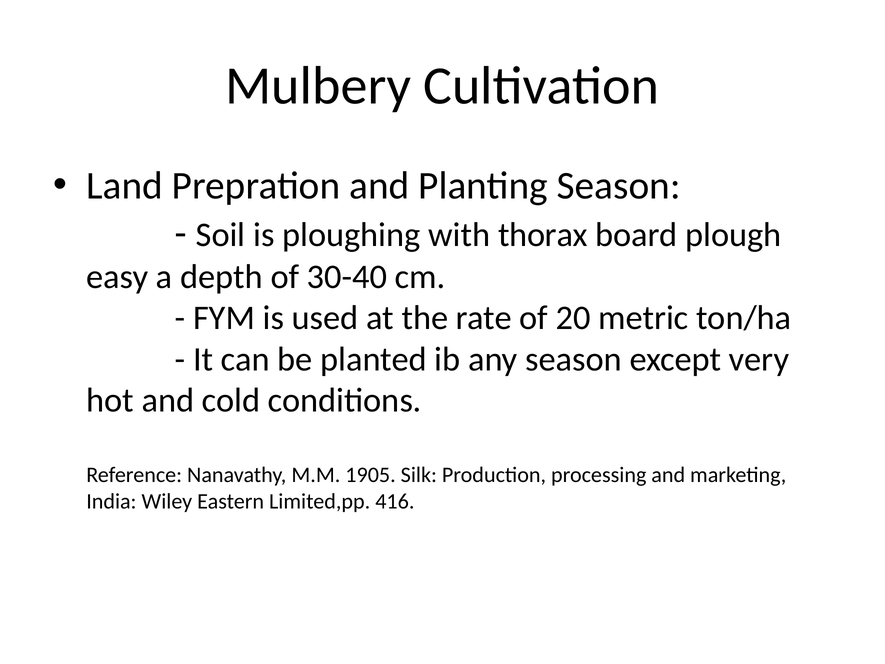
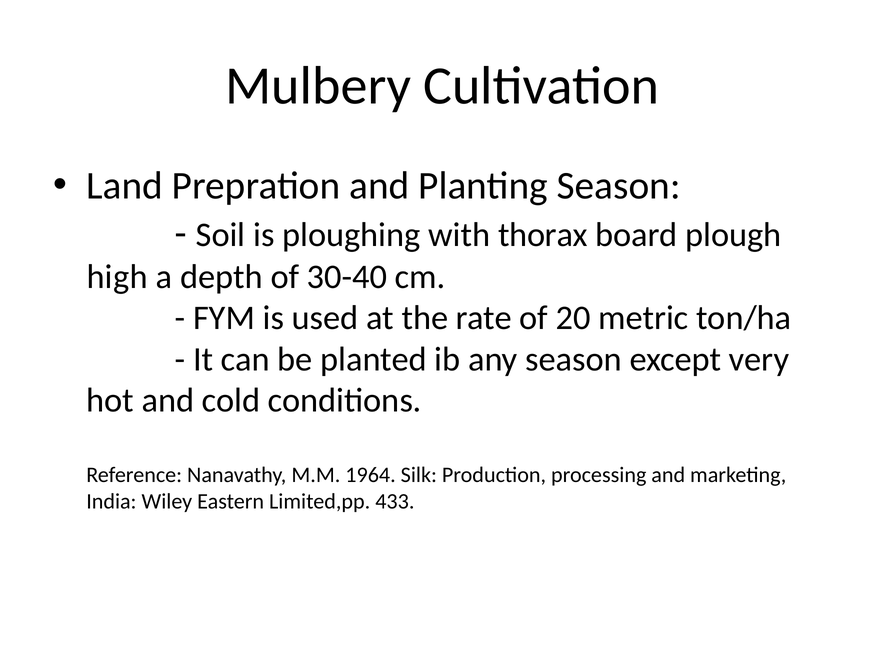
easy: easy -> high (117, 277)
1905: 1905 -> 1964 (371, 475)
416: 416 -> 433 (395, 501)
